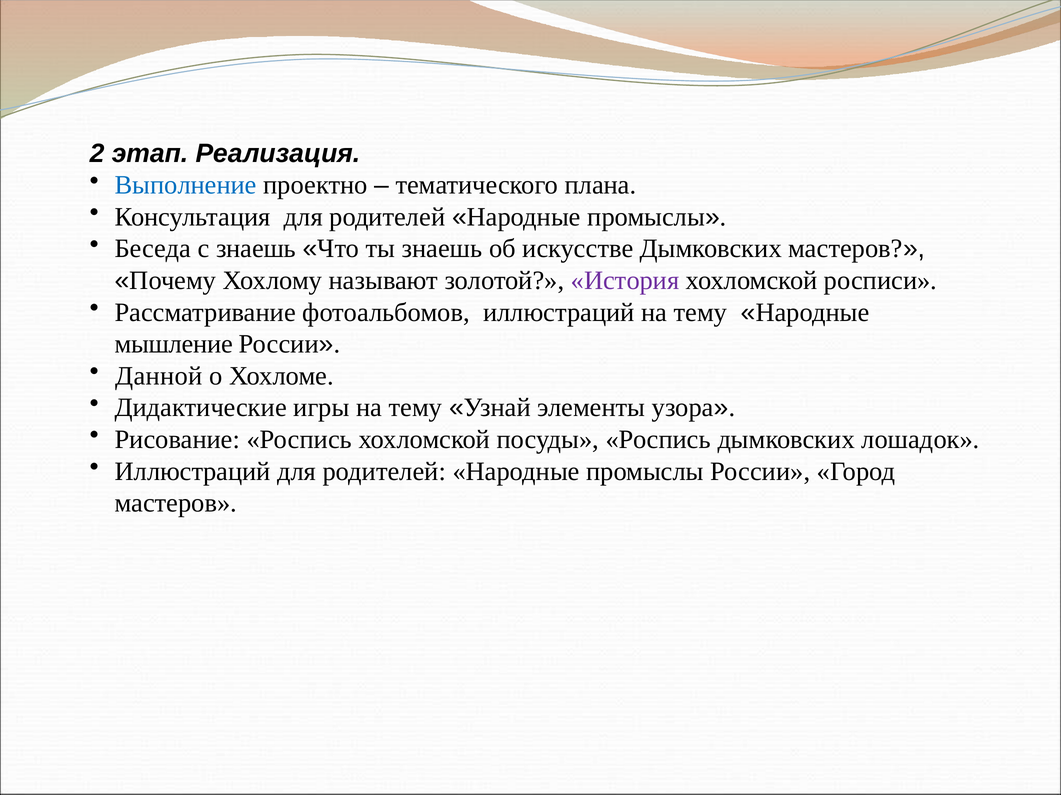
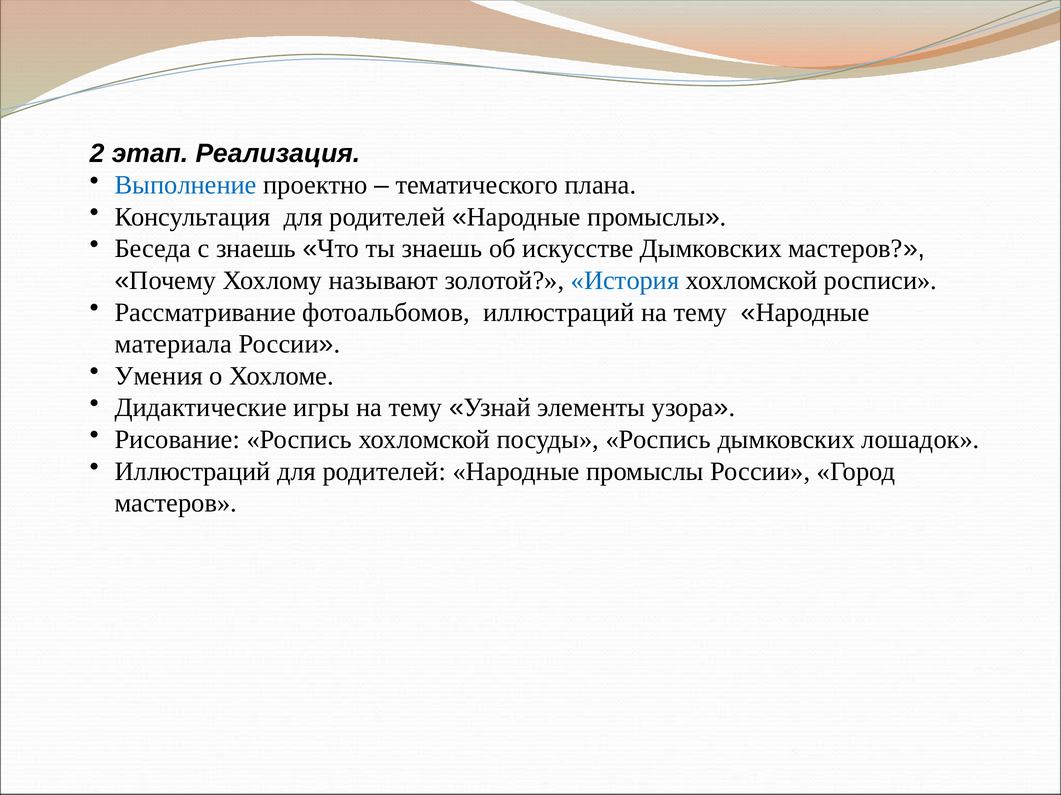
История colour: purple -> blue (625, 281)
мышление: мышление -> материала (173, 344)
Данной: Данной -> Умения (159, 376)
